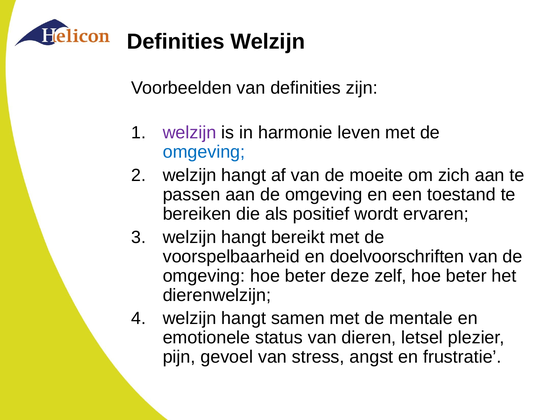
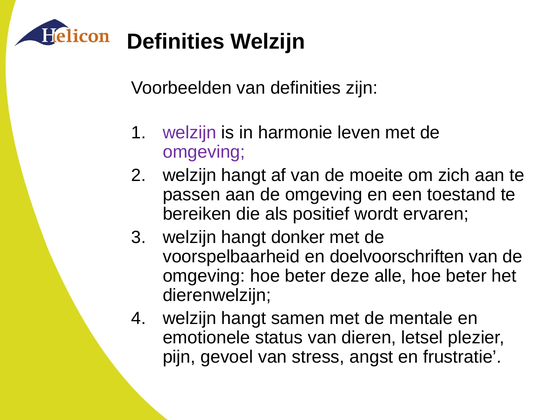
omgeving colour: blue -> purple (204, 152)
bereikt: bereikt -> donker (298, 237)
zelf: zelf -> alle (390, 276)
